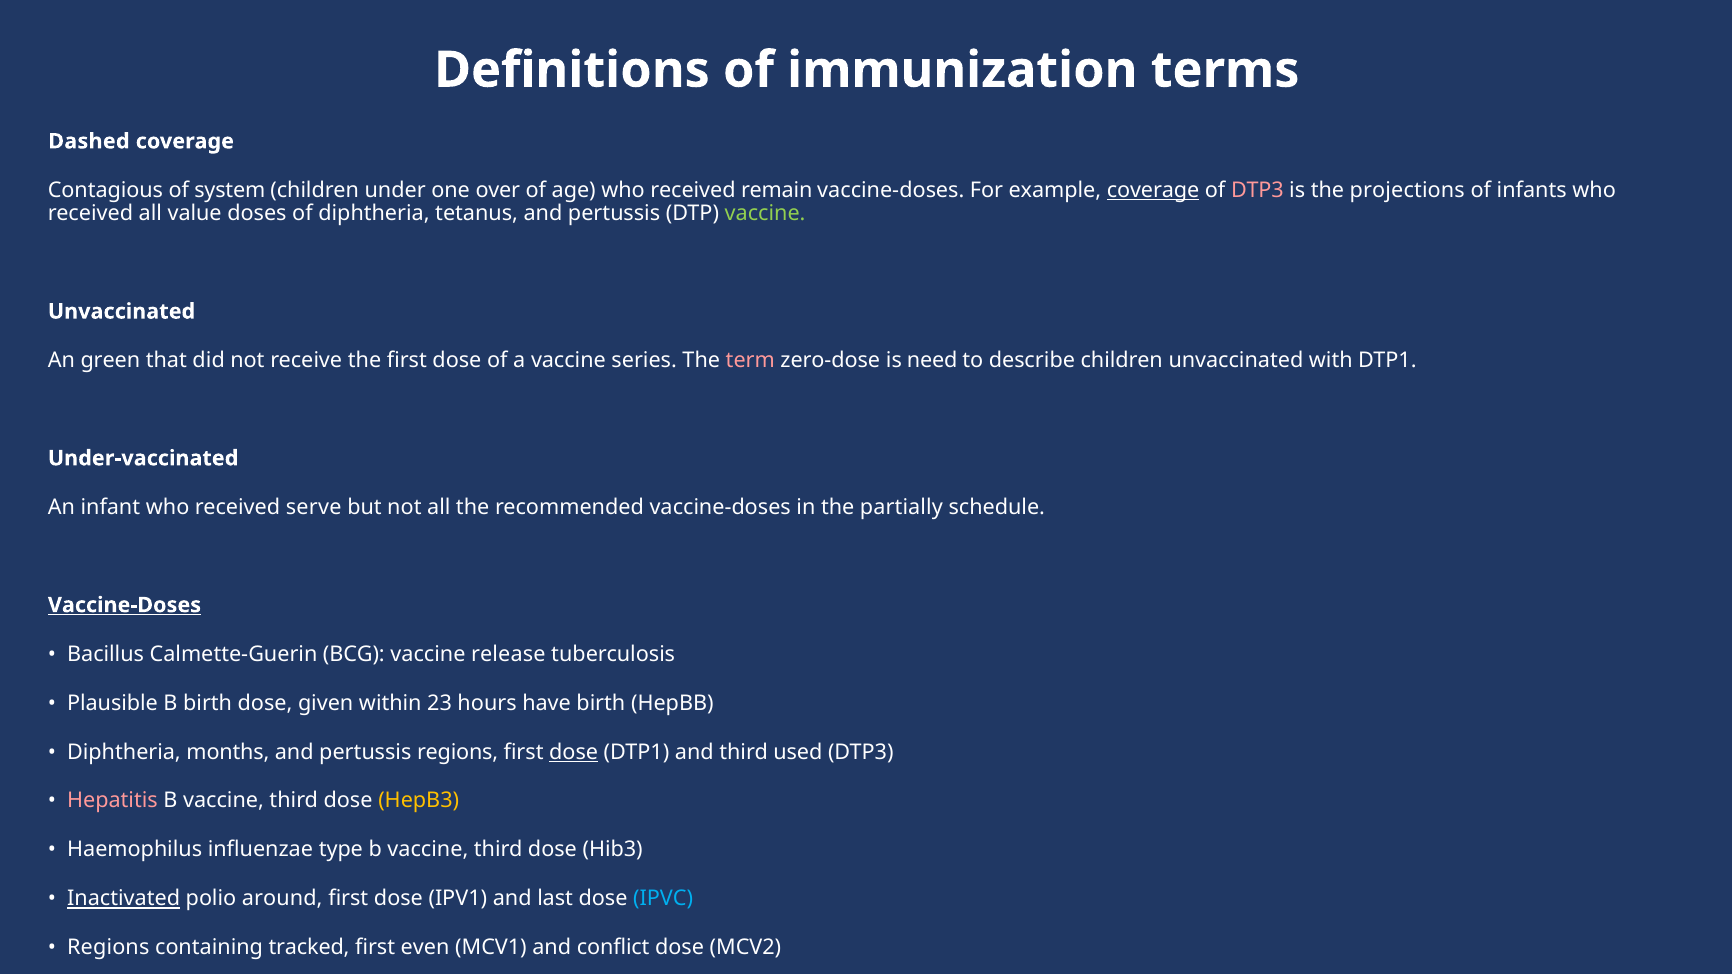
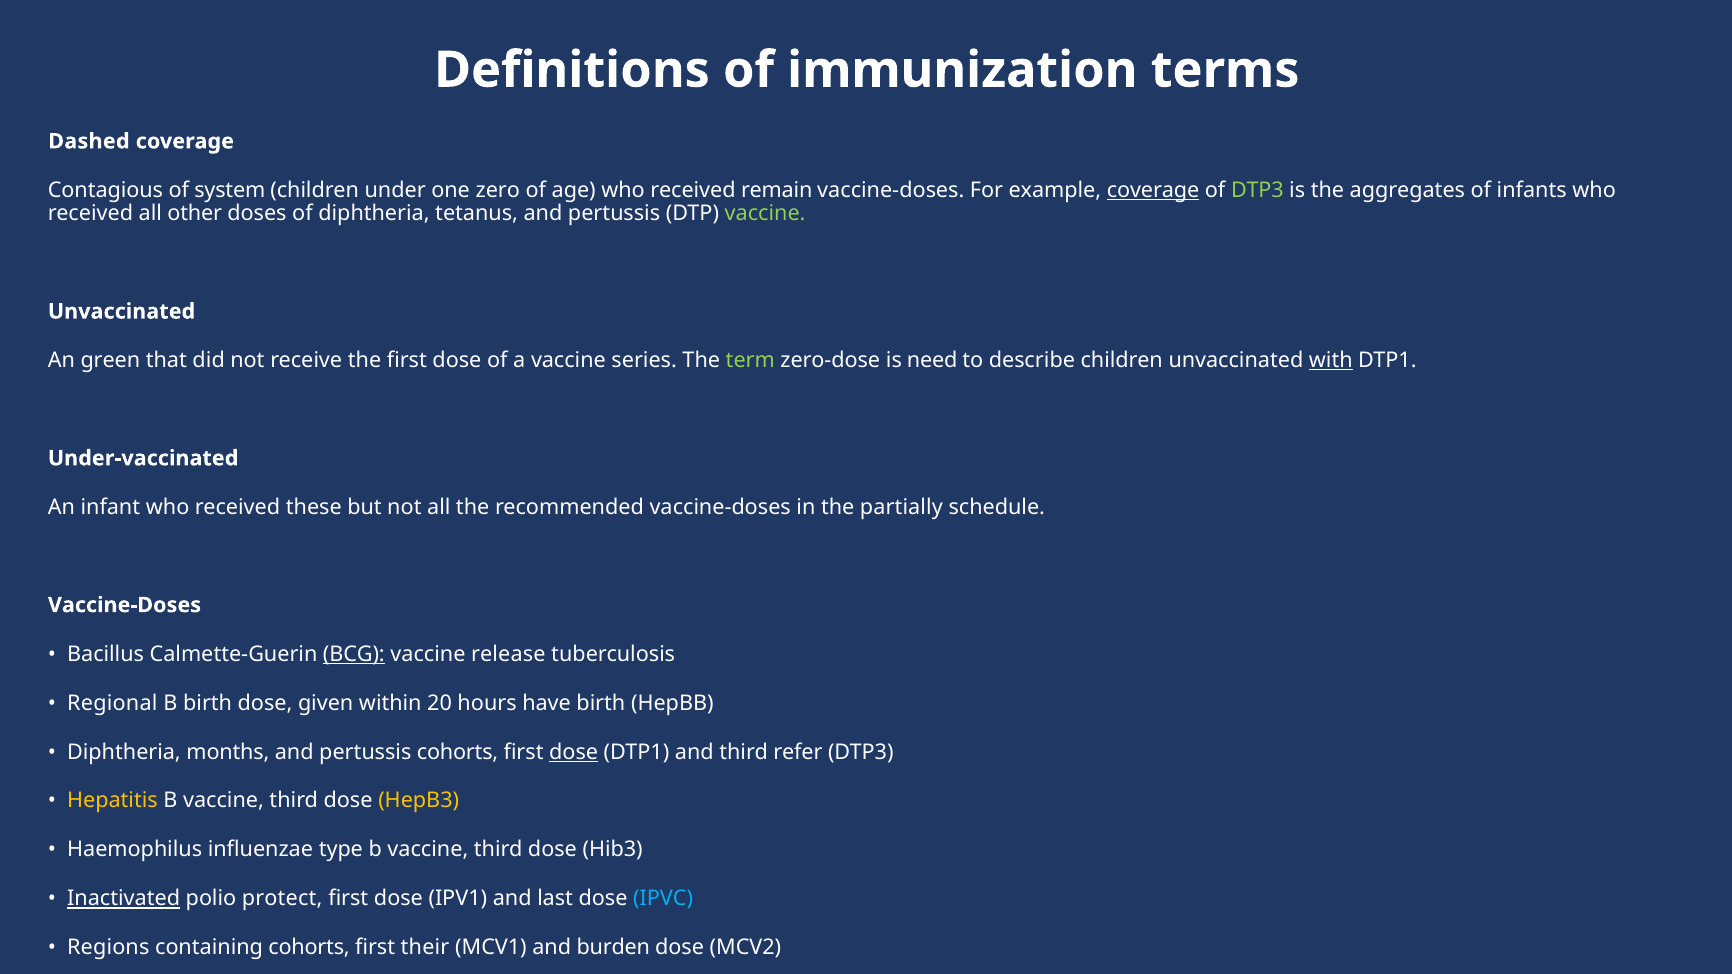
over: over -> zero (498, 190)
DTP3 colour: pink -> light green (1257, 190)
projections: projections -> aggregates (1407, 190)
all value: value -> other (195, 214)
term colour: pink -> light green (750, 361)
with underline: none -> present (1331, 361)
serve: serve -> these (314, 507)
Vaccine-Doses underline: present -> none (124, 605)
BCG underline: none -> present (354, 654)
Plausible: Plausible -> Regional (112, 703)
23: 23 -> 20 (440, 703)
pertussis regions: regions -> cohorts (458, 752)
used: used -> refer (798, 752)
Hepatitis colour: pink -> yellow (112, 801)
polio around: around -> protect (282, 899)
containing tracked: tracked -> cohorts (309, 948)
even: even -> their (425, 948)
conflict: conflict -> burden (613, 948)
